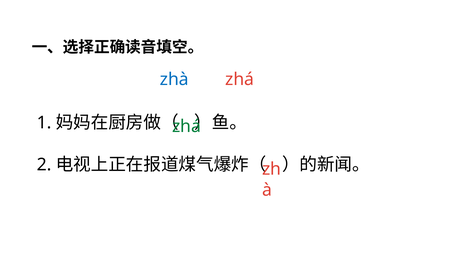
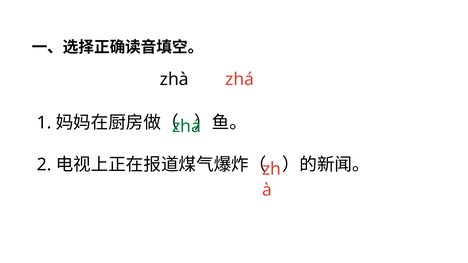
zhà colour: blue -> black (174, 79)
